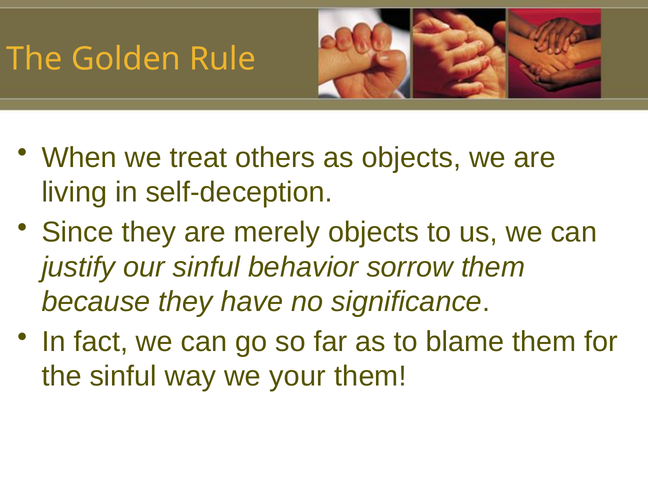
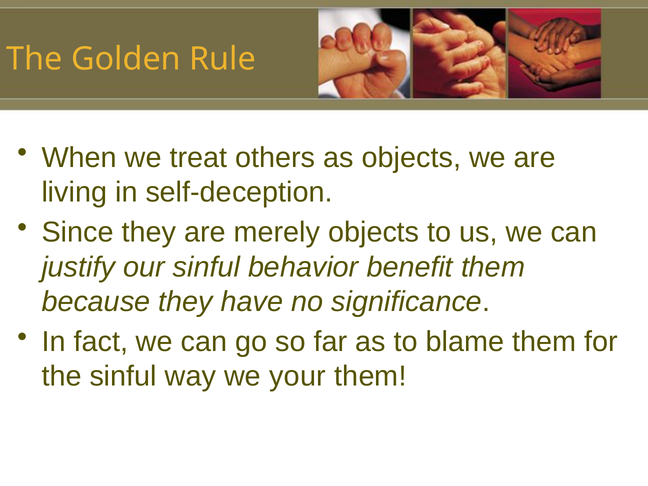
sorrow: sorrow -> benefit (410, 267)
